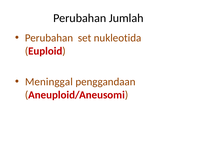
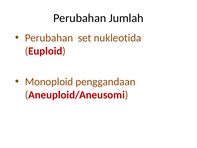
Meninggal: Meninggal -> Monoploid (49, 82)
